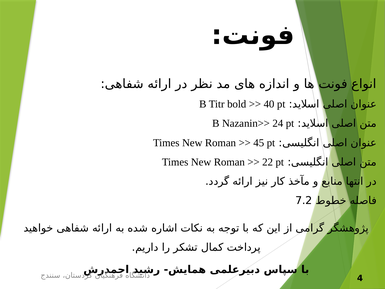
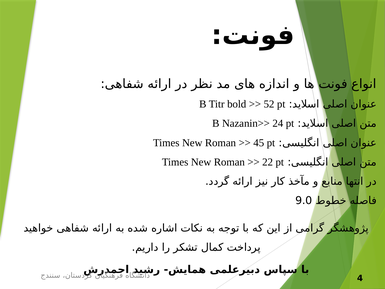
40: 40 -> 52 (269, 104)
7.2: 7.2 -> 9.0 (304, 200)
